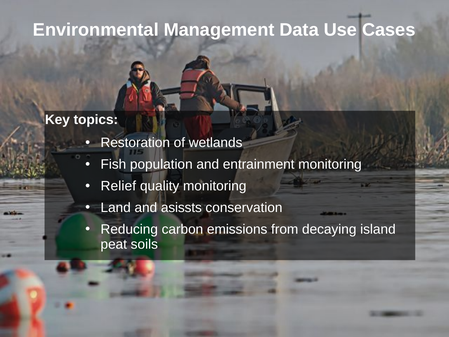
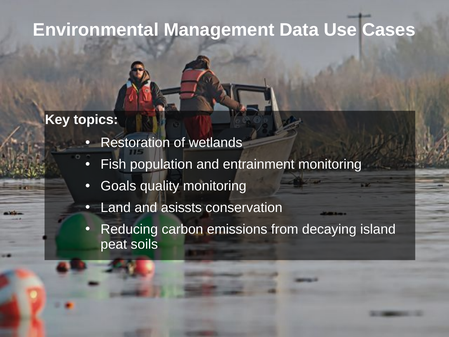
Relief: Relief -> Goals (118, 186)
